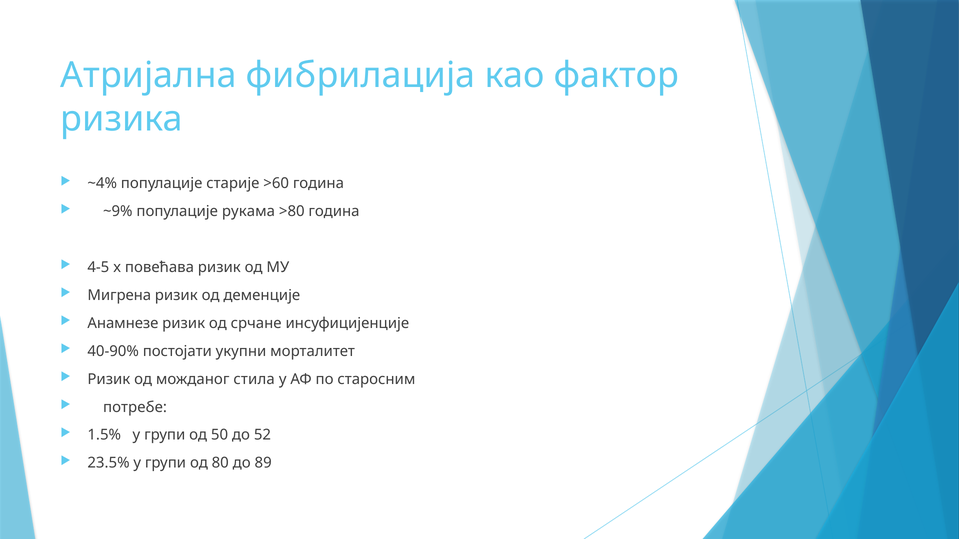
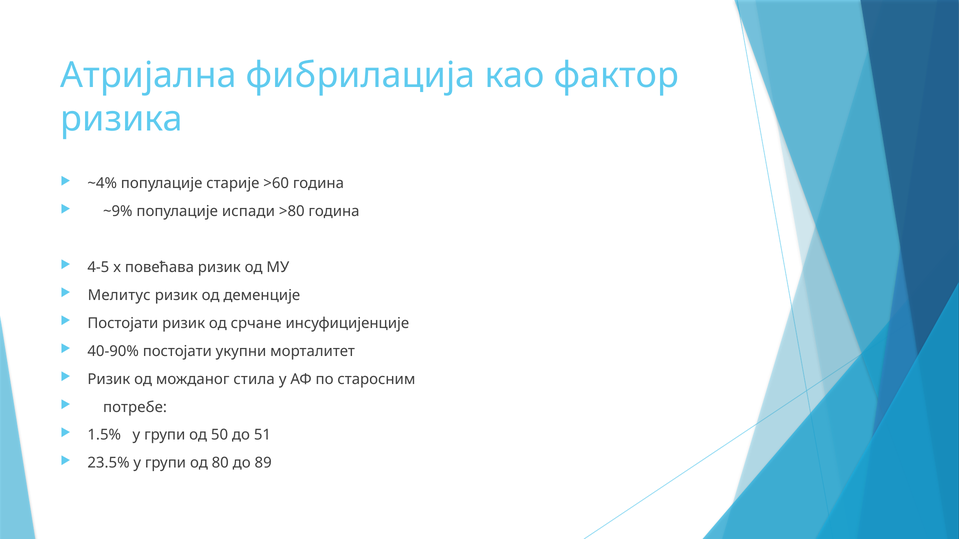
рукама: рукама -> испади (248, 212)
Мигрена: Мигрена -> Мелитус (119, 295)
Анамнезе: Анамнезе -> Постојати (123, 323)
52: 52 -> 51 (262, 435)
